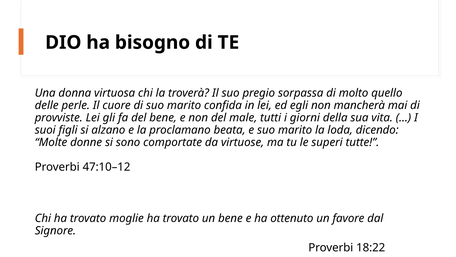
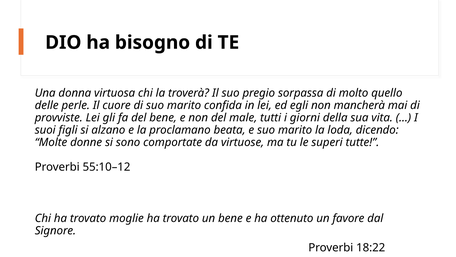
47:10–12: 47:10–12 -> 55:10–12 (107, 167)
